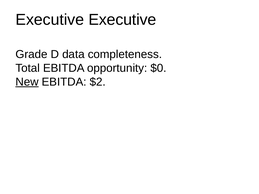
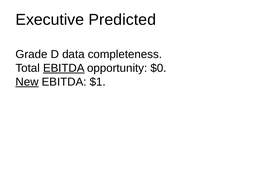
Executive Executive: Executive -> Predicted (122, 20)
EBITDA underline: none -> present (64, 68)
$2: $2 -> $1 (98, 82)
